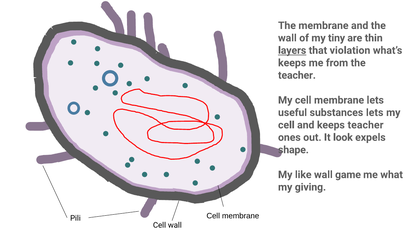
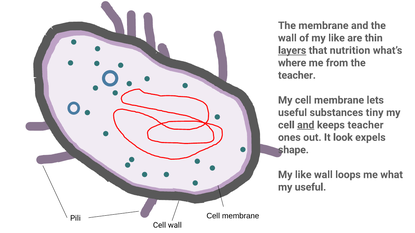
of my tiny: tiny -> like (337, 38)
violation: violation -> nutrition (350, 51)
keeps: keeps -> where (292, 63)
substances lets: lets -> tiny (375, 113)
and underline: none -> present (306, 125)
game: game -> loops (348, 175)
my giving: giving -> useful (310, 187)
